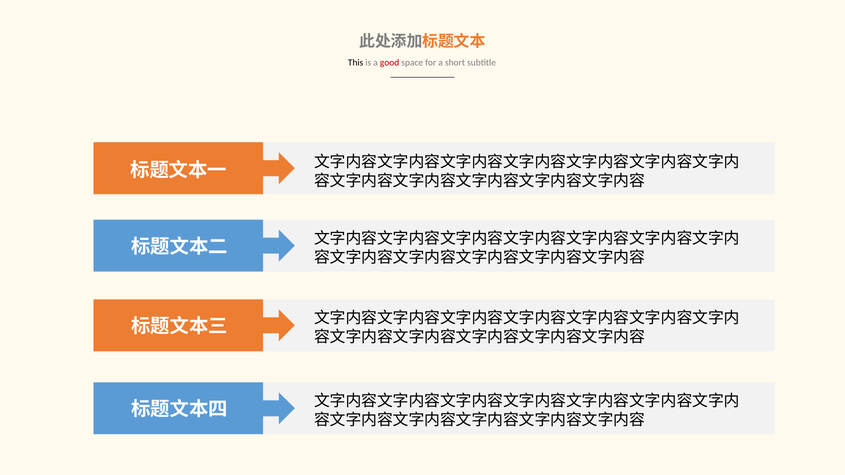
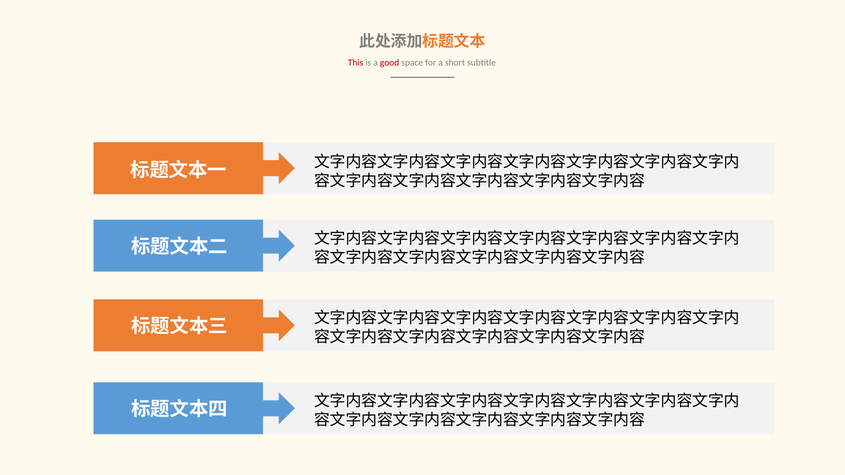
This colour: black -> red (356, 63)
